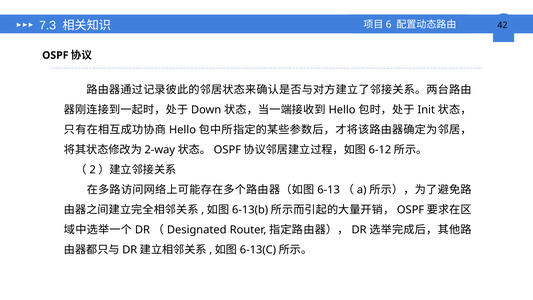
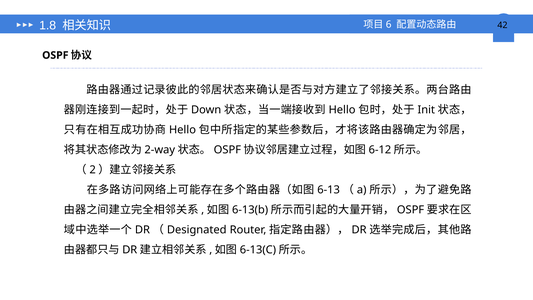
7.3: 7.3 -> 1.8 (48, 25)
